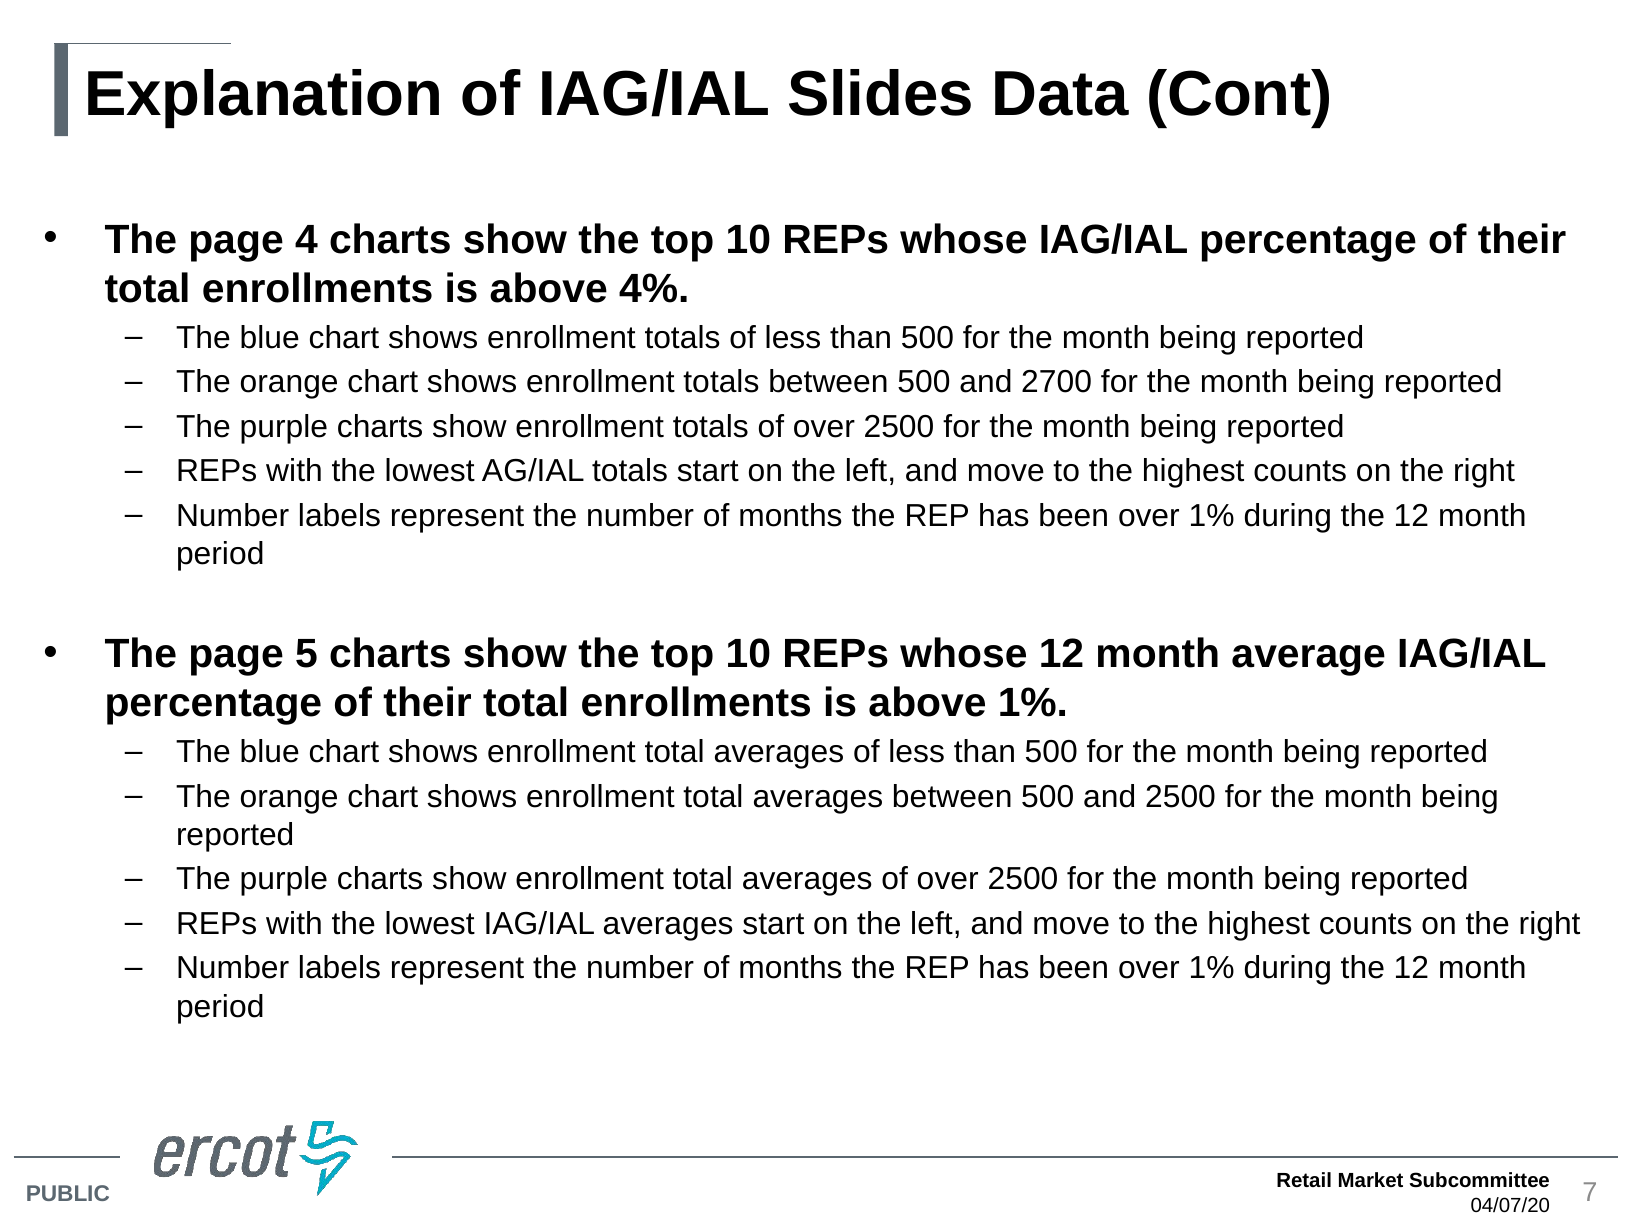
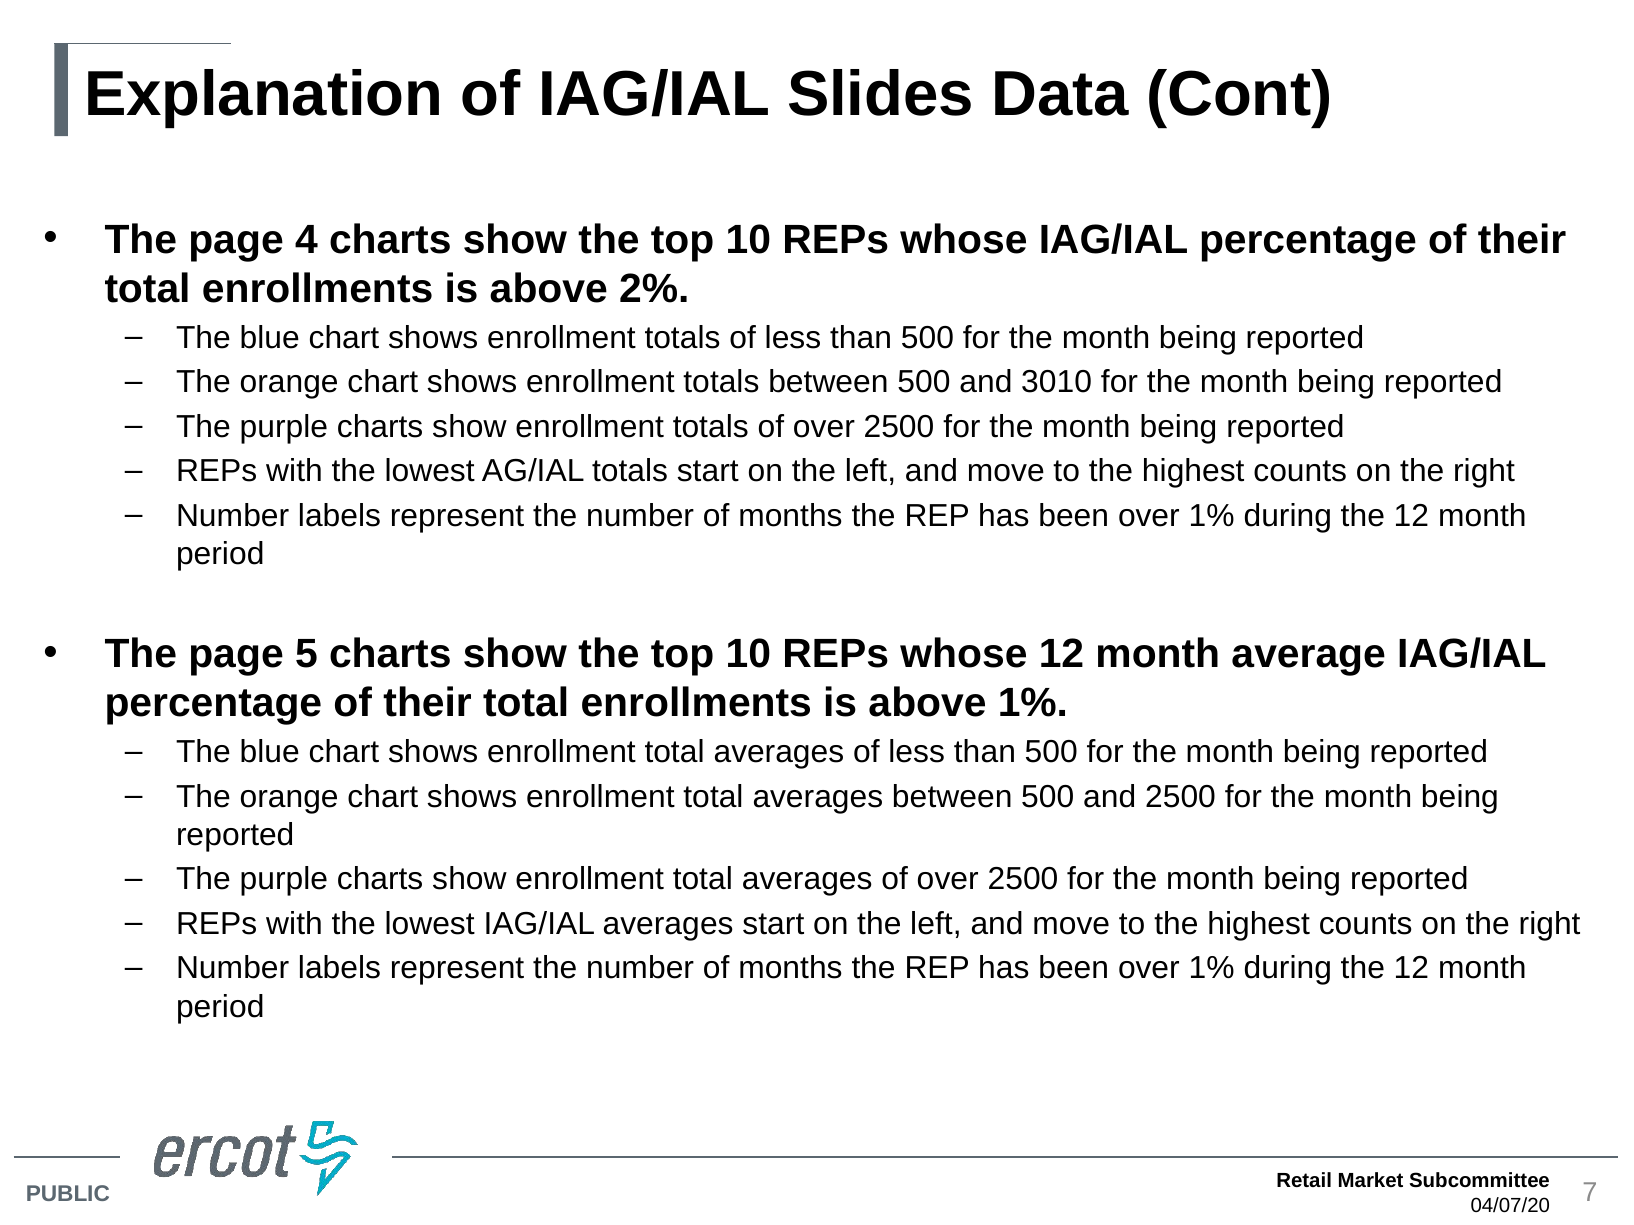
4%: 4% -> 2% (654, 289)
2700: 2700 -> 3010 (1057, 383)
